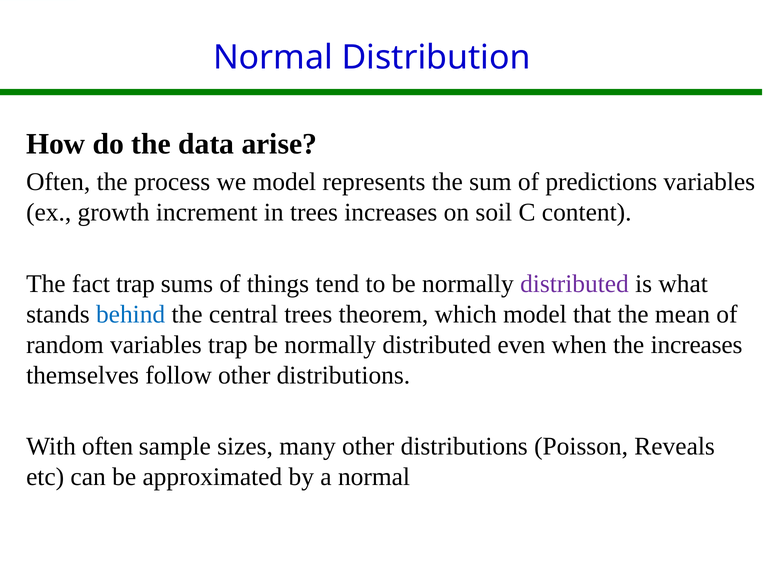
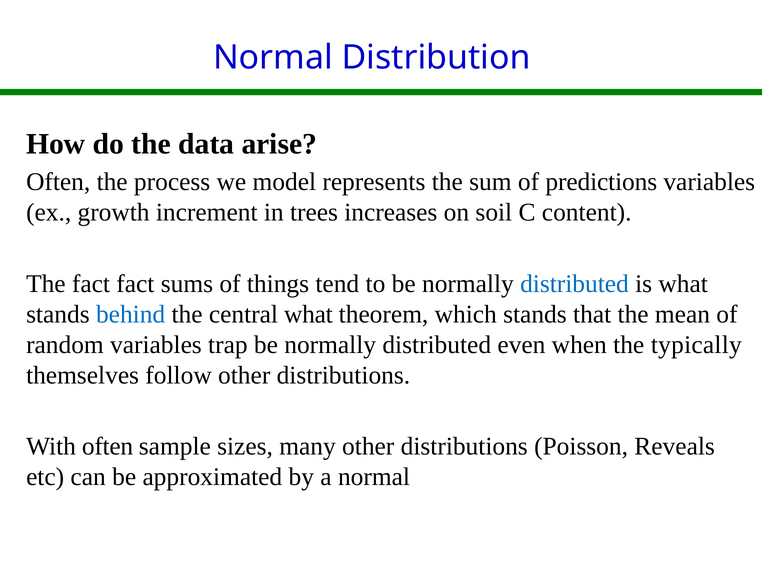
fact trap: trap -> fact (135, 284)
distributed colour: purple -> blue (574, 284)
central trees: trees -> what (308, 314)
which model: model -> stands (535, 314)
the increases: increases -> typically (696, 345)
